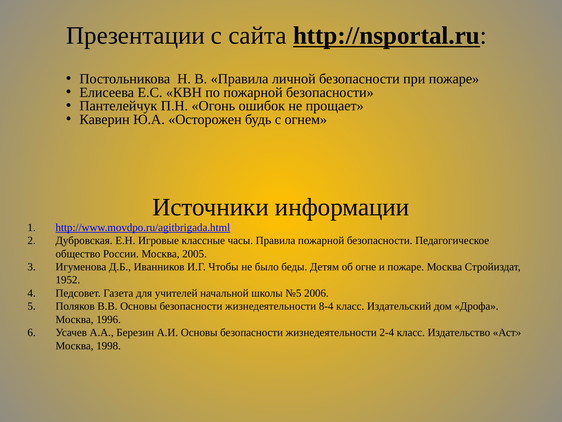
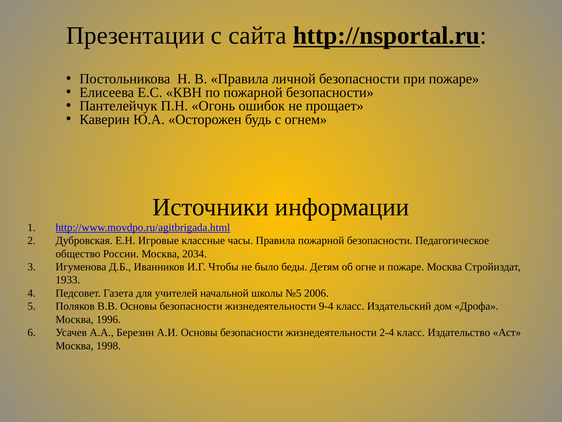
2005: 2005 -> 2034 (195, 253)
1952: 1952 -> 1933 (68, 280)
8-4: 8-4 -> 9-4 (326, 306)
